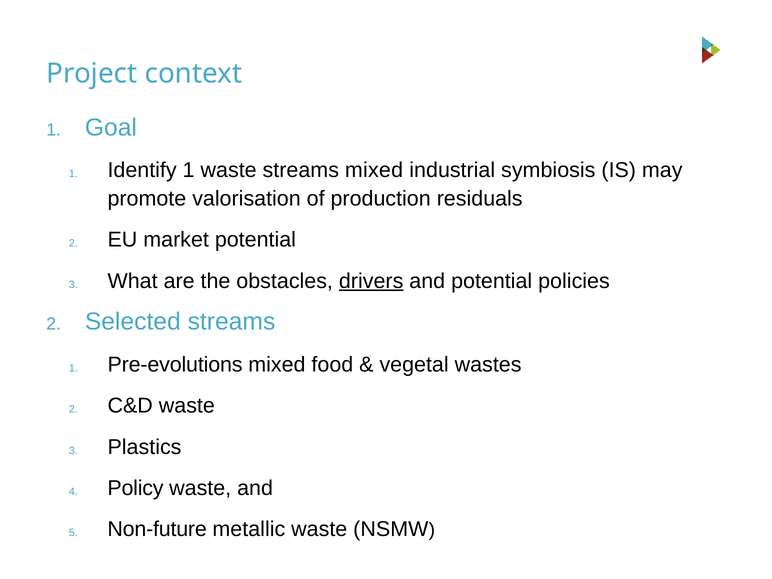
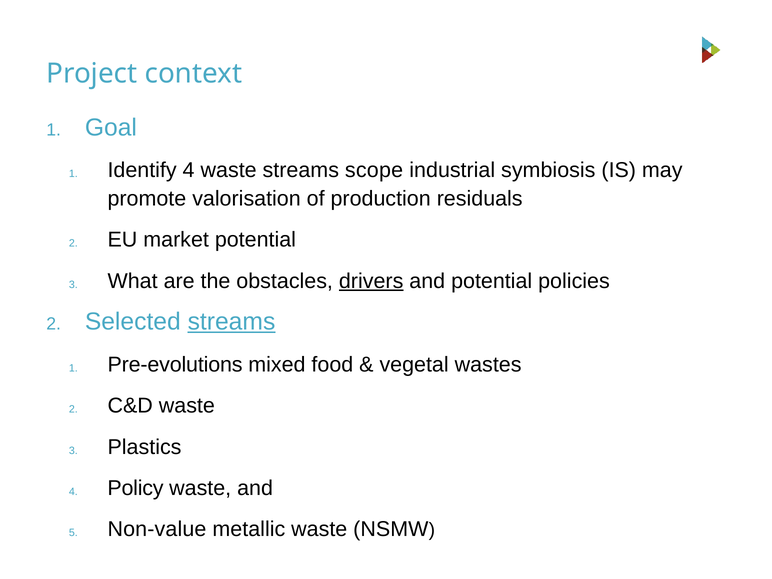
Identify 1: 1 -> 4 (189, 170)
streams mixed: mixed -> scope (374, 170)
streams underline: none -> present (231, 322)
Non-future: Non-future -> Non-value (157, 529)
